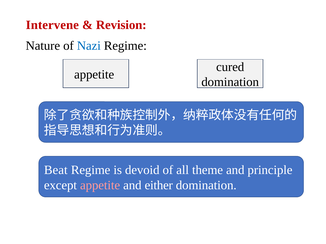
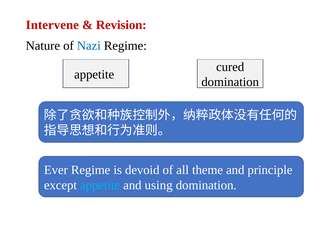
Beat: Beat -> Ever (56, 170)
appetite colour: pink -> light blue (100, 185)
either: either -> using (159, 185)
